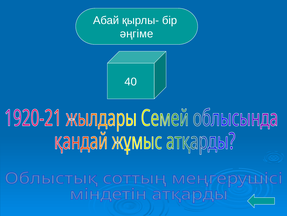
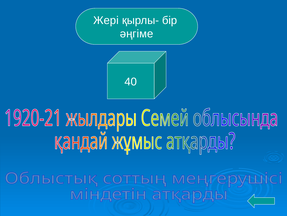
Абай: Абай -> Жері (106, 20)
